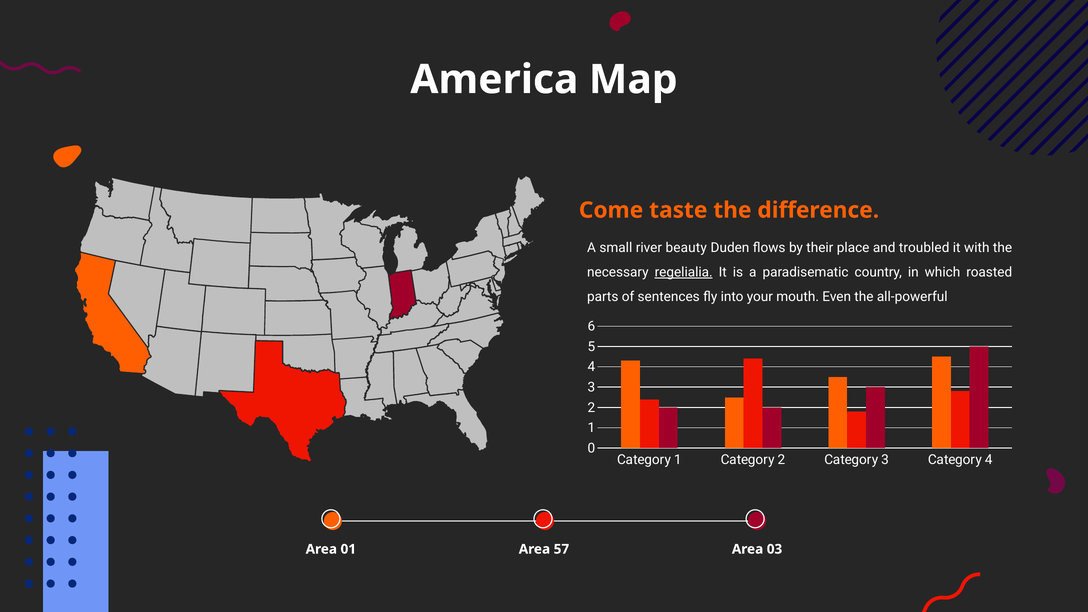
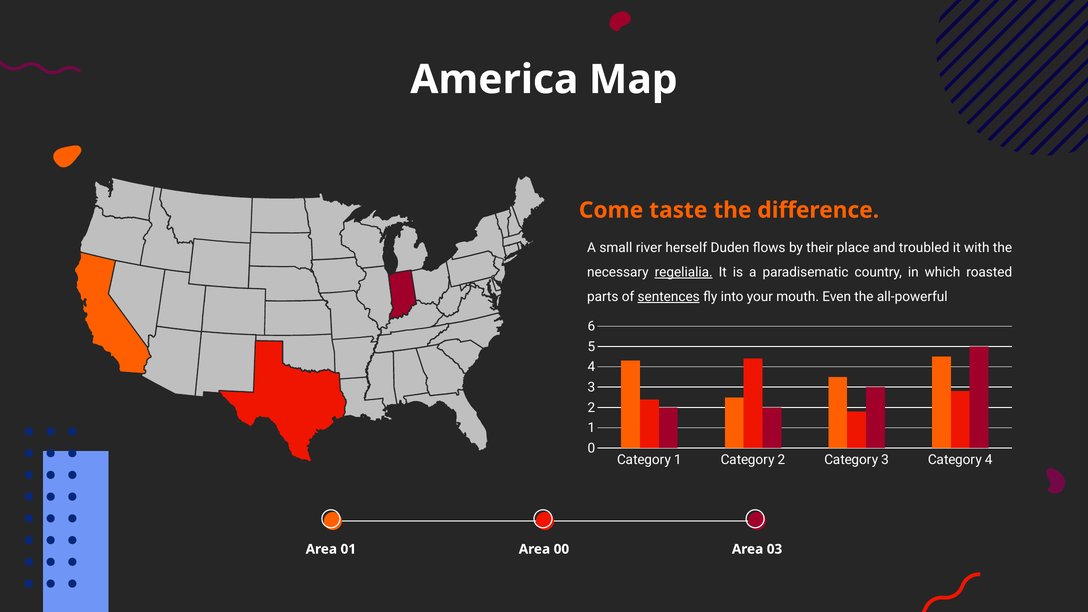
beauty: beauty -> herself (686, 248)
sentences underline: none -> present (669, 297)
57: 57 -> 00 (561, 549)
